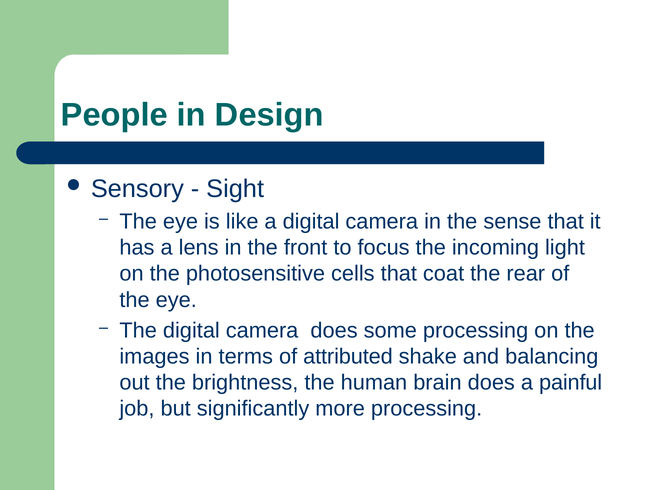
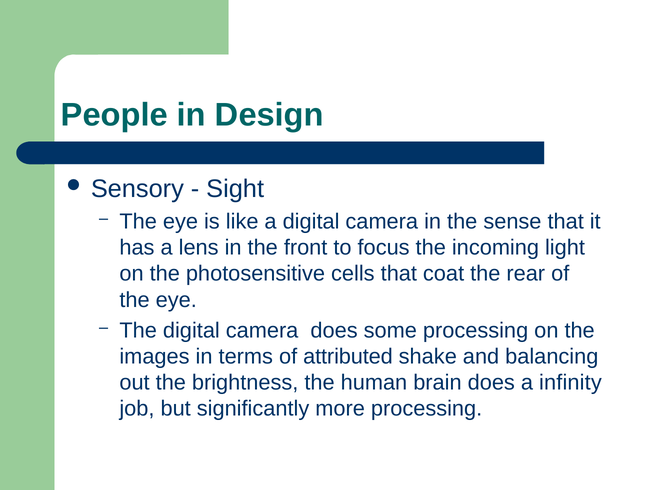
painful: painful -> infinity (570, 382)
